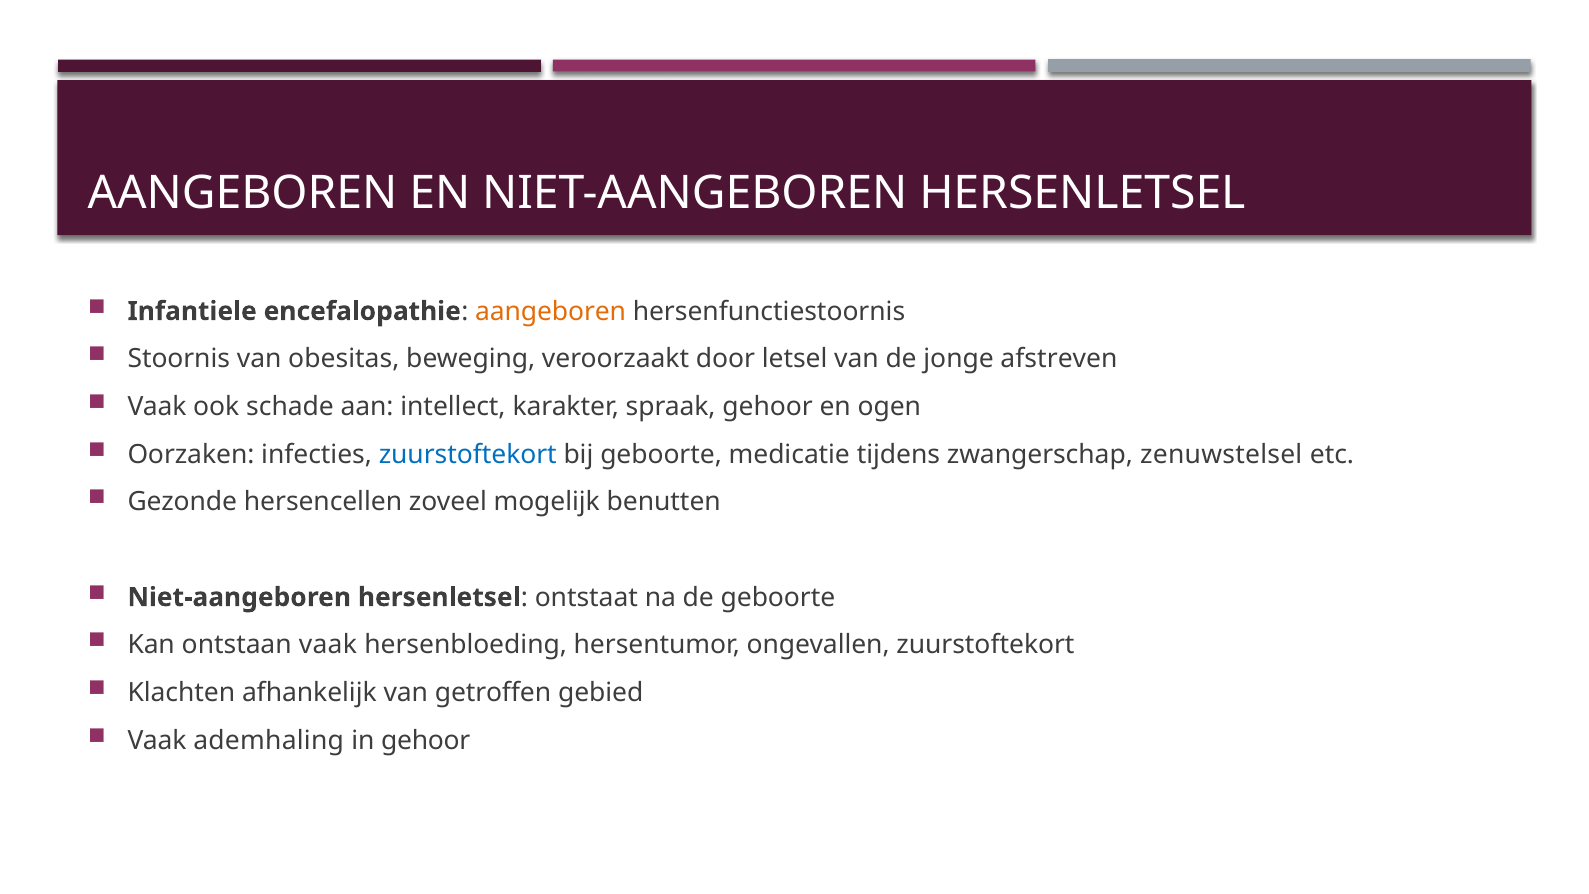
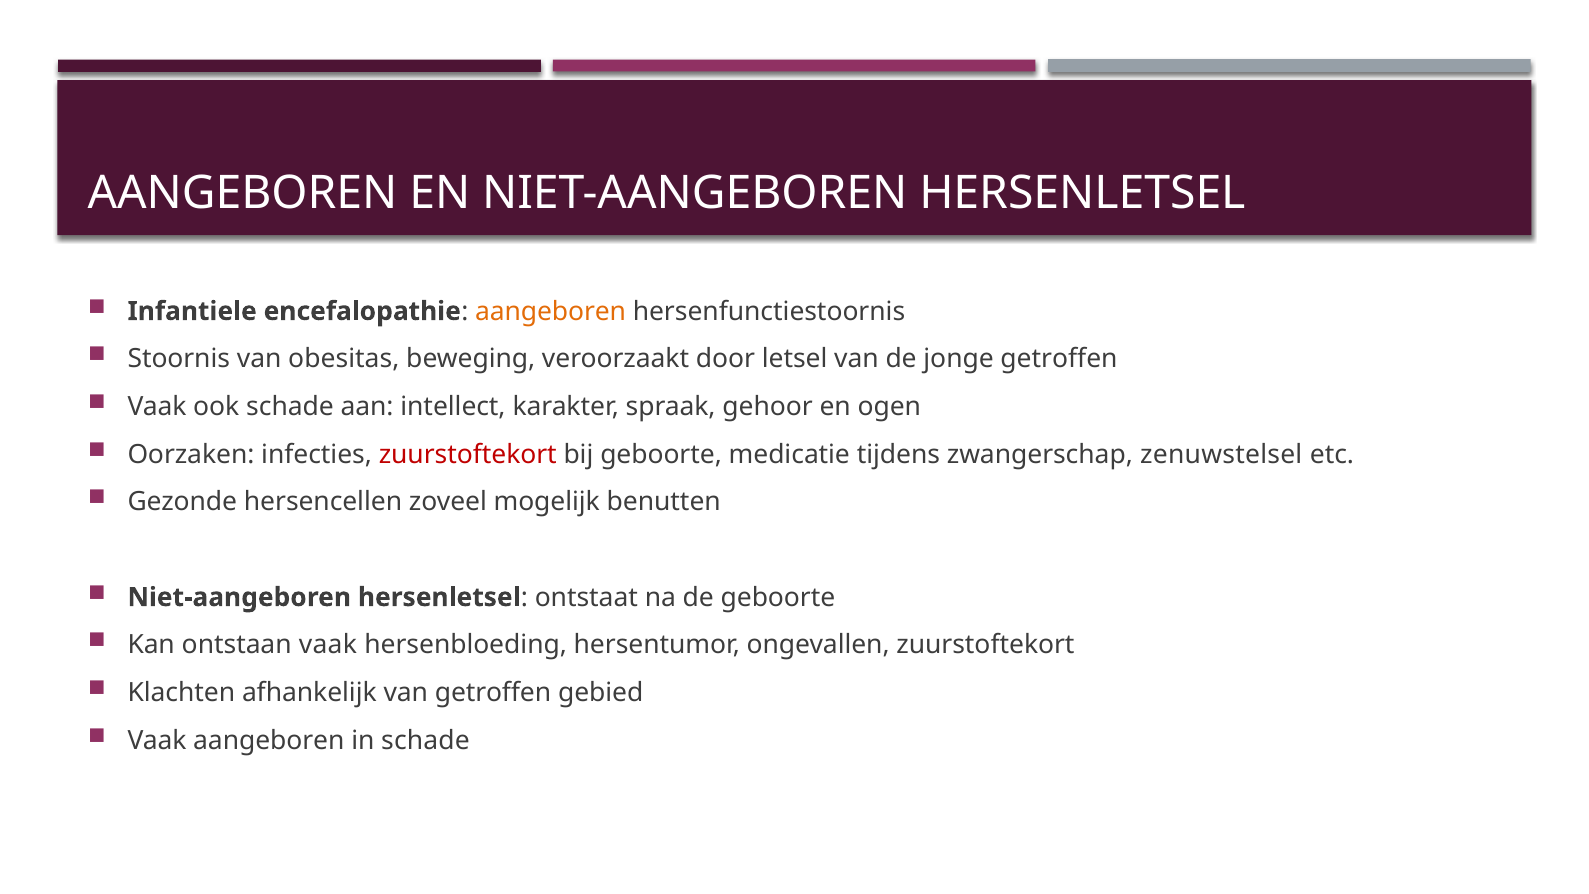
jonge afstreven: afstreven -> getroffen (1059, 359)
zuurstoftekort colour: blue -> red (468, 454)
Vaak ademhaling: ademhaling -> aangeboren (269, 740)
in gehoor: gehoor -> schade (426, 740)
